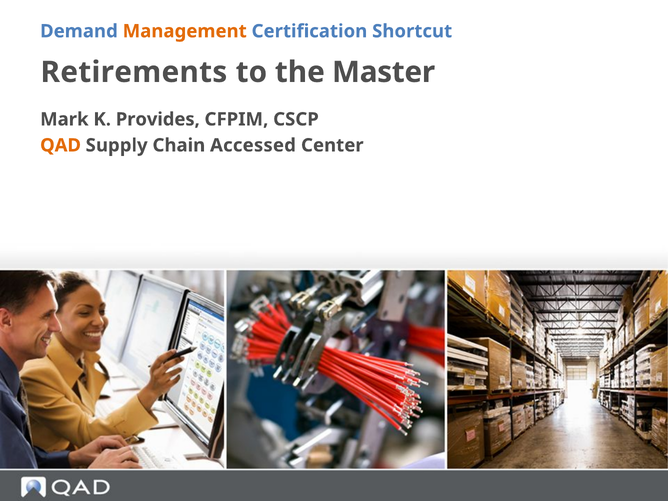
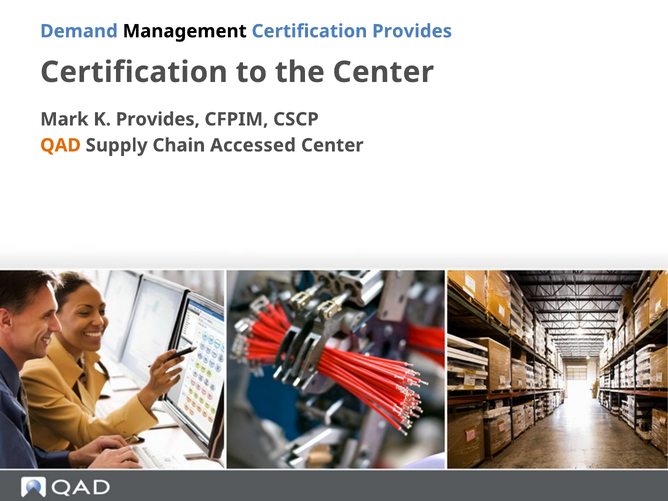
Management colour: orange -> black (185, 31)
Certification Shortcut: Shortcut -> Provides (412, 31)
Retirements: Retirements -> Certification (134, 72)
the Master: Master -> Center (383, 72)
